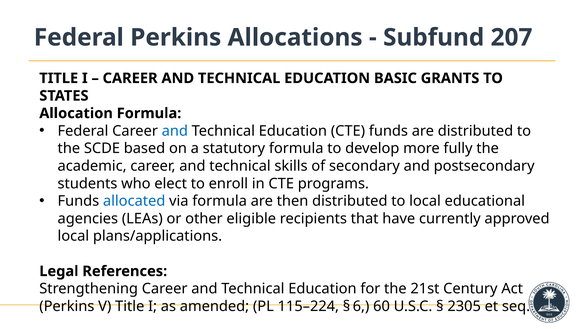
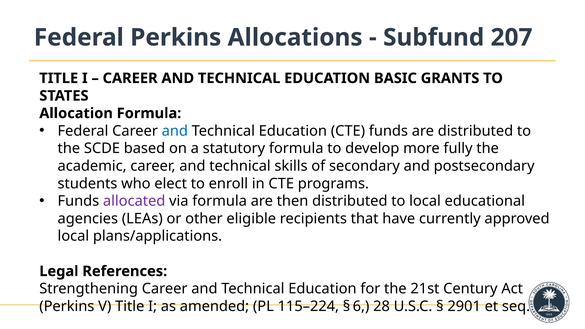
allocated colour: blue -> purple (134, 201)
60: 60 -> 28 (382, 306)
2305: 2305 -> 2901 (464, 306)
